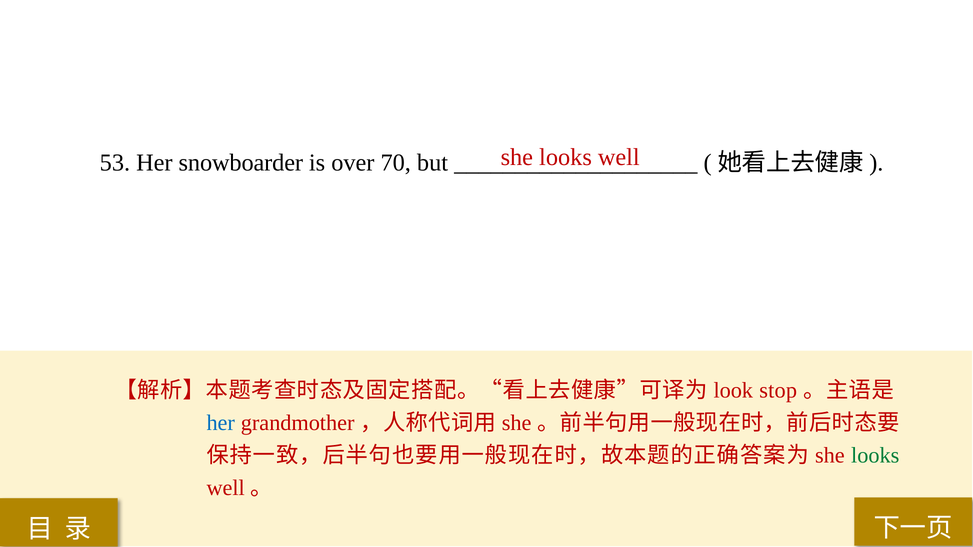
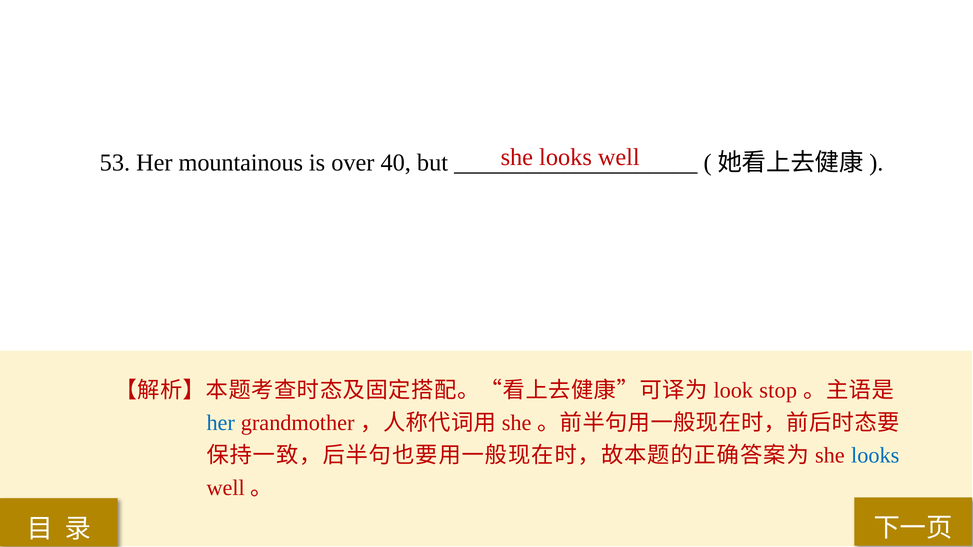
snowboarder: snowboarder -> mountainous (241, 163)
70: 70 -> 40 (396, 163)
looks colour: green -> blue (875, 456)
